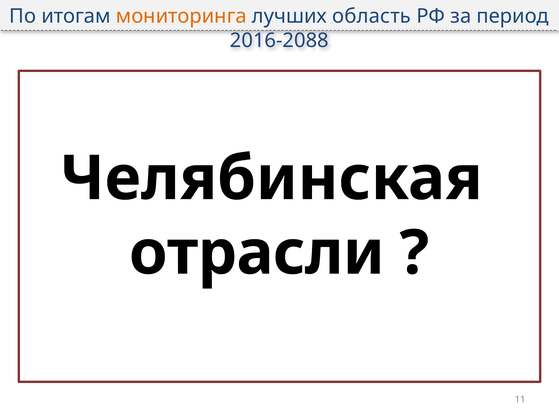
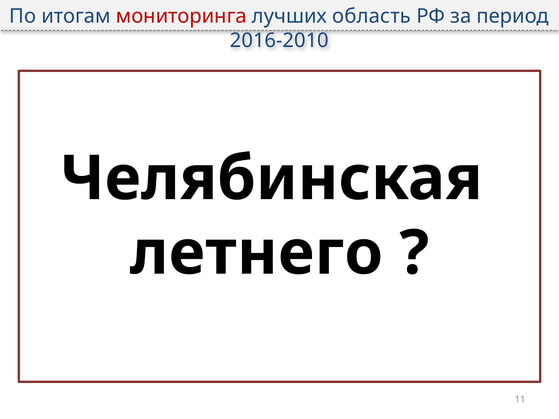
мониторинга colour: orange -> red (181, 16)
2016-2088: 2016-2088 -> 2016-2010 (279, 40)
отрасли: отрасли -> летнего (256, 253)
